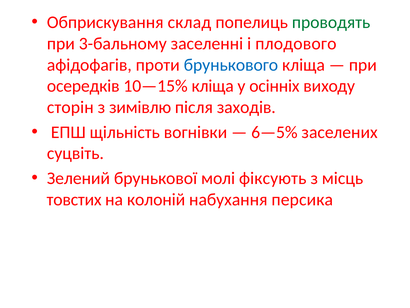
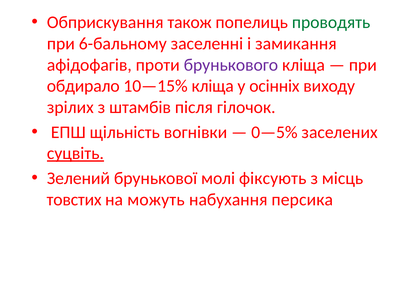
склад: склад -> також (190, 22)
3-бальному: 3-бальному -> 6-бальному (123, 44)
плодового: плодового -> замикання (296, 44)
брунькового colour: blue -> purple (231, 65)
осередків: осередків -> обдирало (83, 86)
сторін: сторін -> зрілих (70, 107)
зимівлю: зимівлю -> штамбів (140, 107)
заходів: заходів -> гілочок (246, 107)
6—5%: 6—5% -> 0—5% (274, 132)
суцвіть underline: none -> present (75, 153)
колоній: колоній -> можуть (156, 199)
